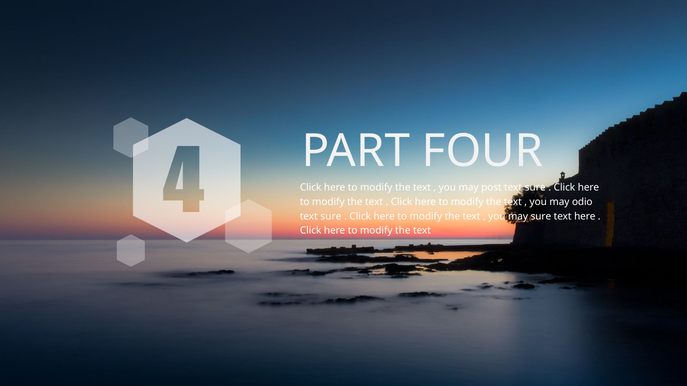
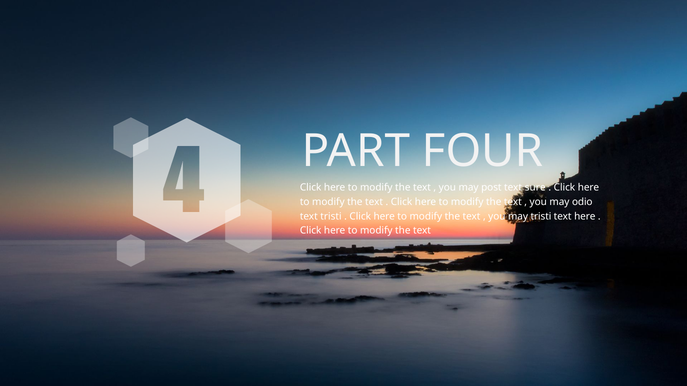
sure: sure -> tristi (331, 217)
may sure: sure -> tristi (541, 217)
